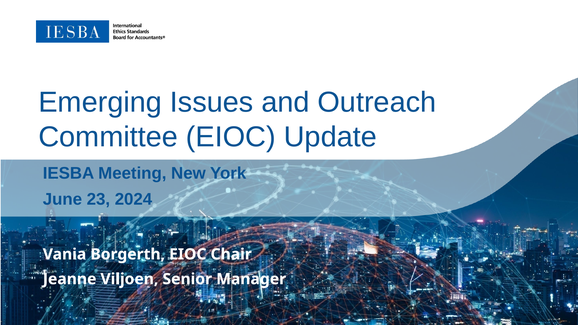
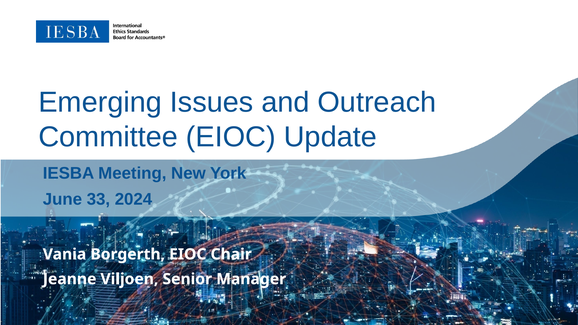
23: 23 -> 33 (98, 199)
